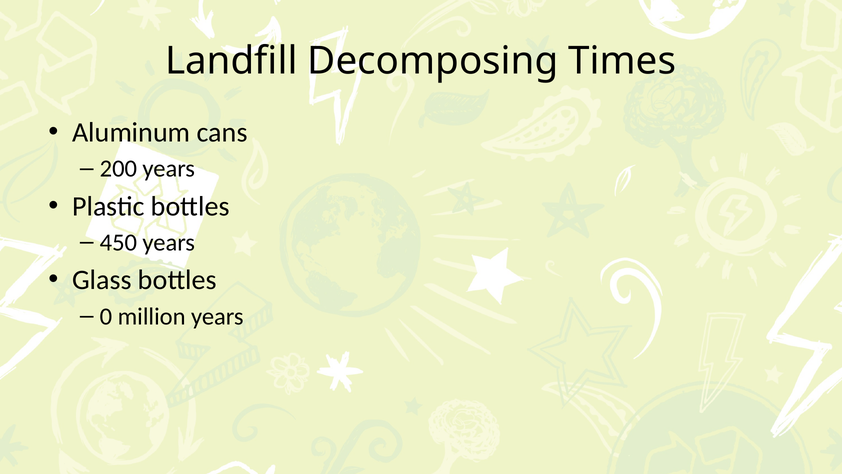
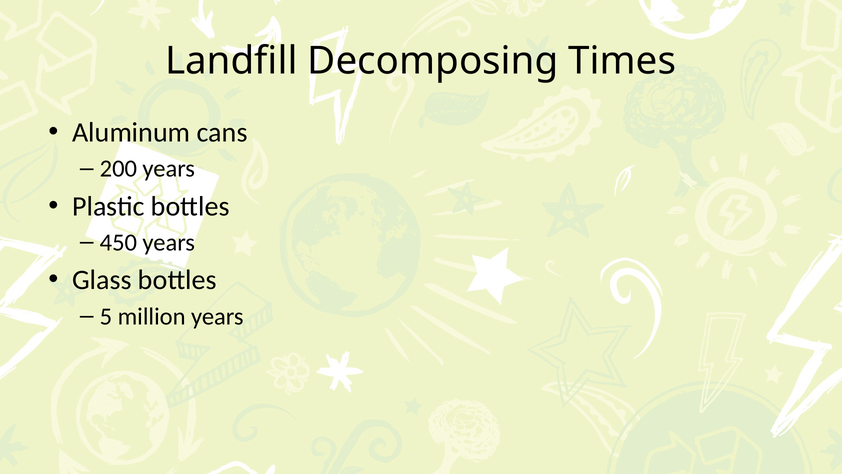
0: 0 -> 5 (106, 316)
